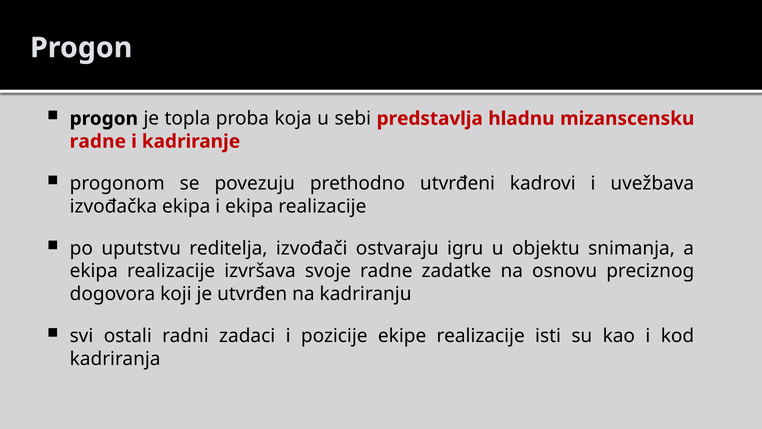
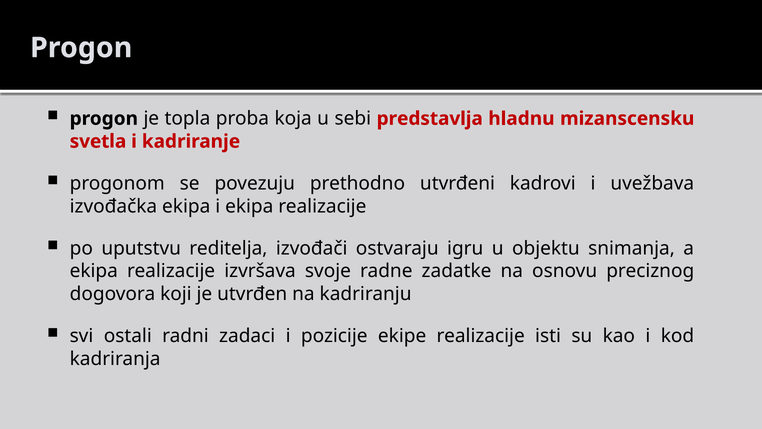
radne: radne -> svetla (98, 141)
